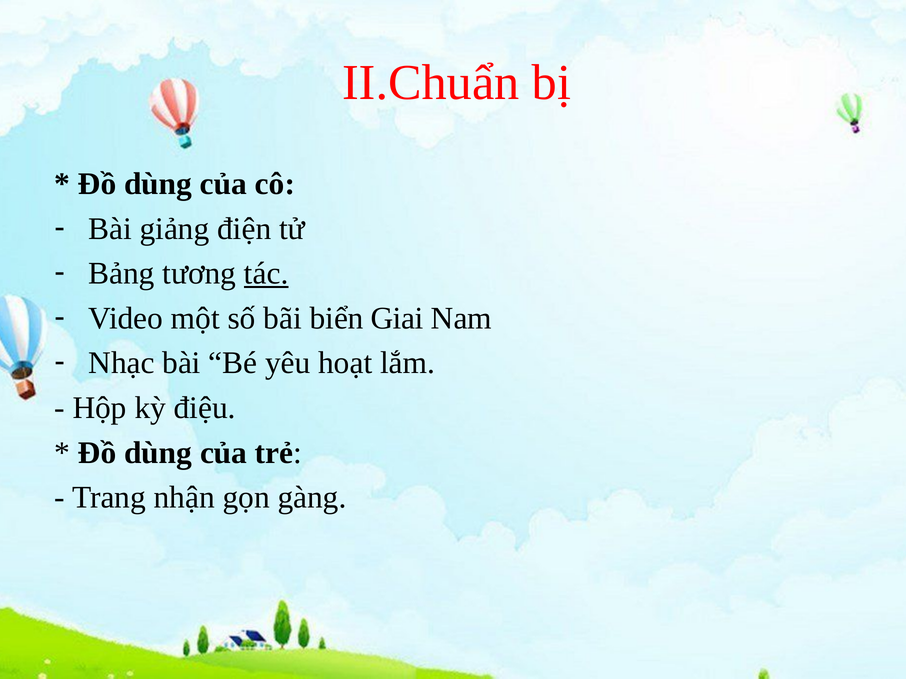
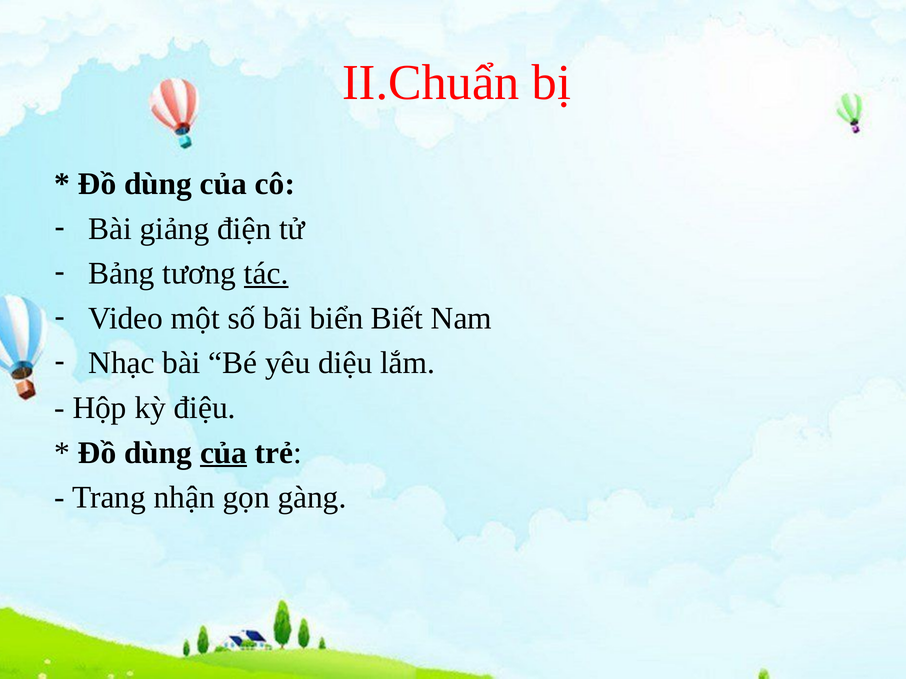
Giai: Giai -> Biết (397, 319)
hoạt: hoạt -> diệu (345, 363)
của underline: none -> present (224, 453)
